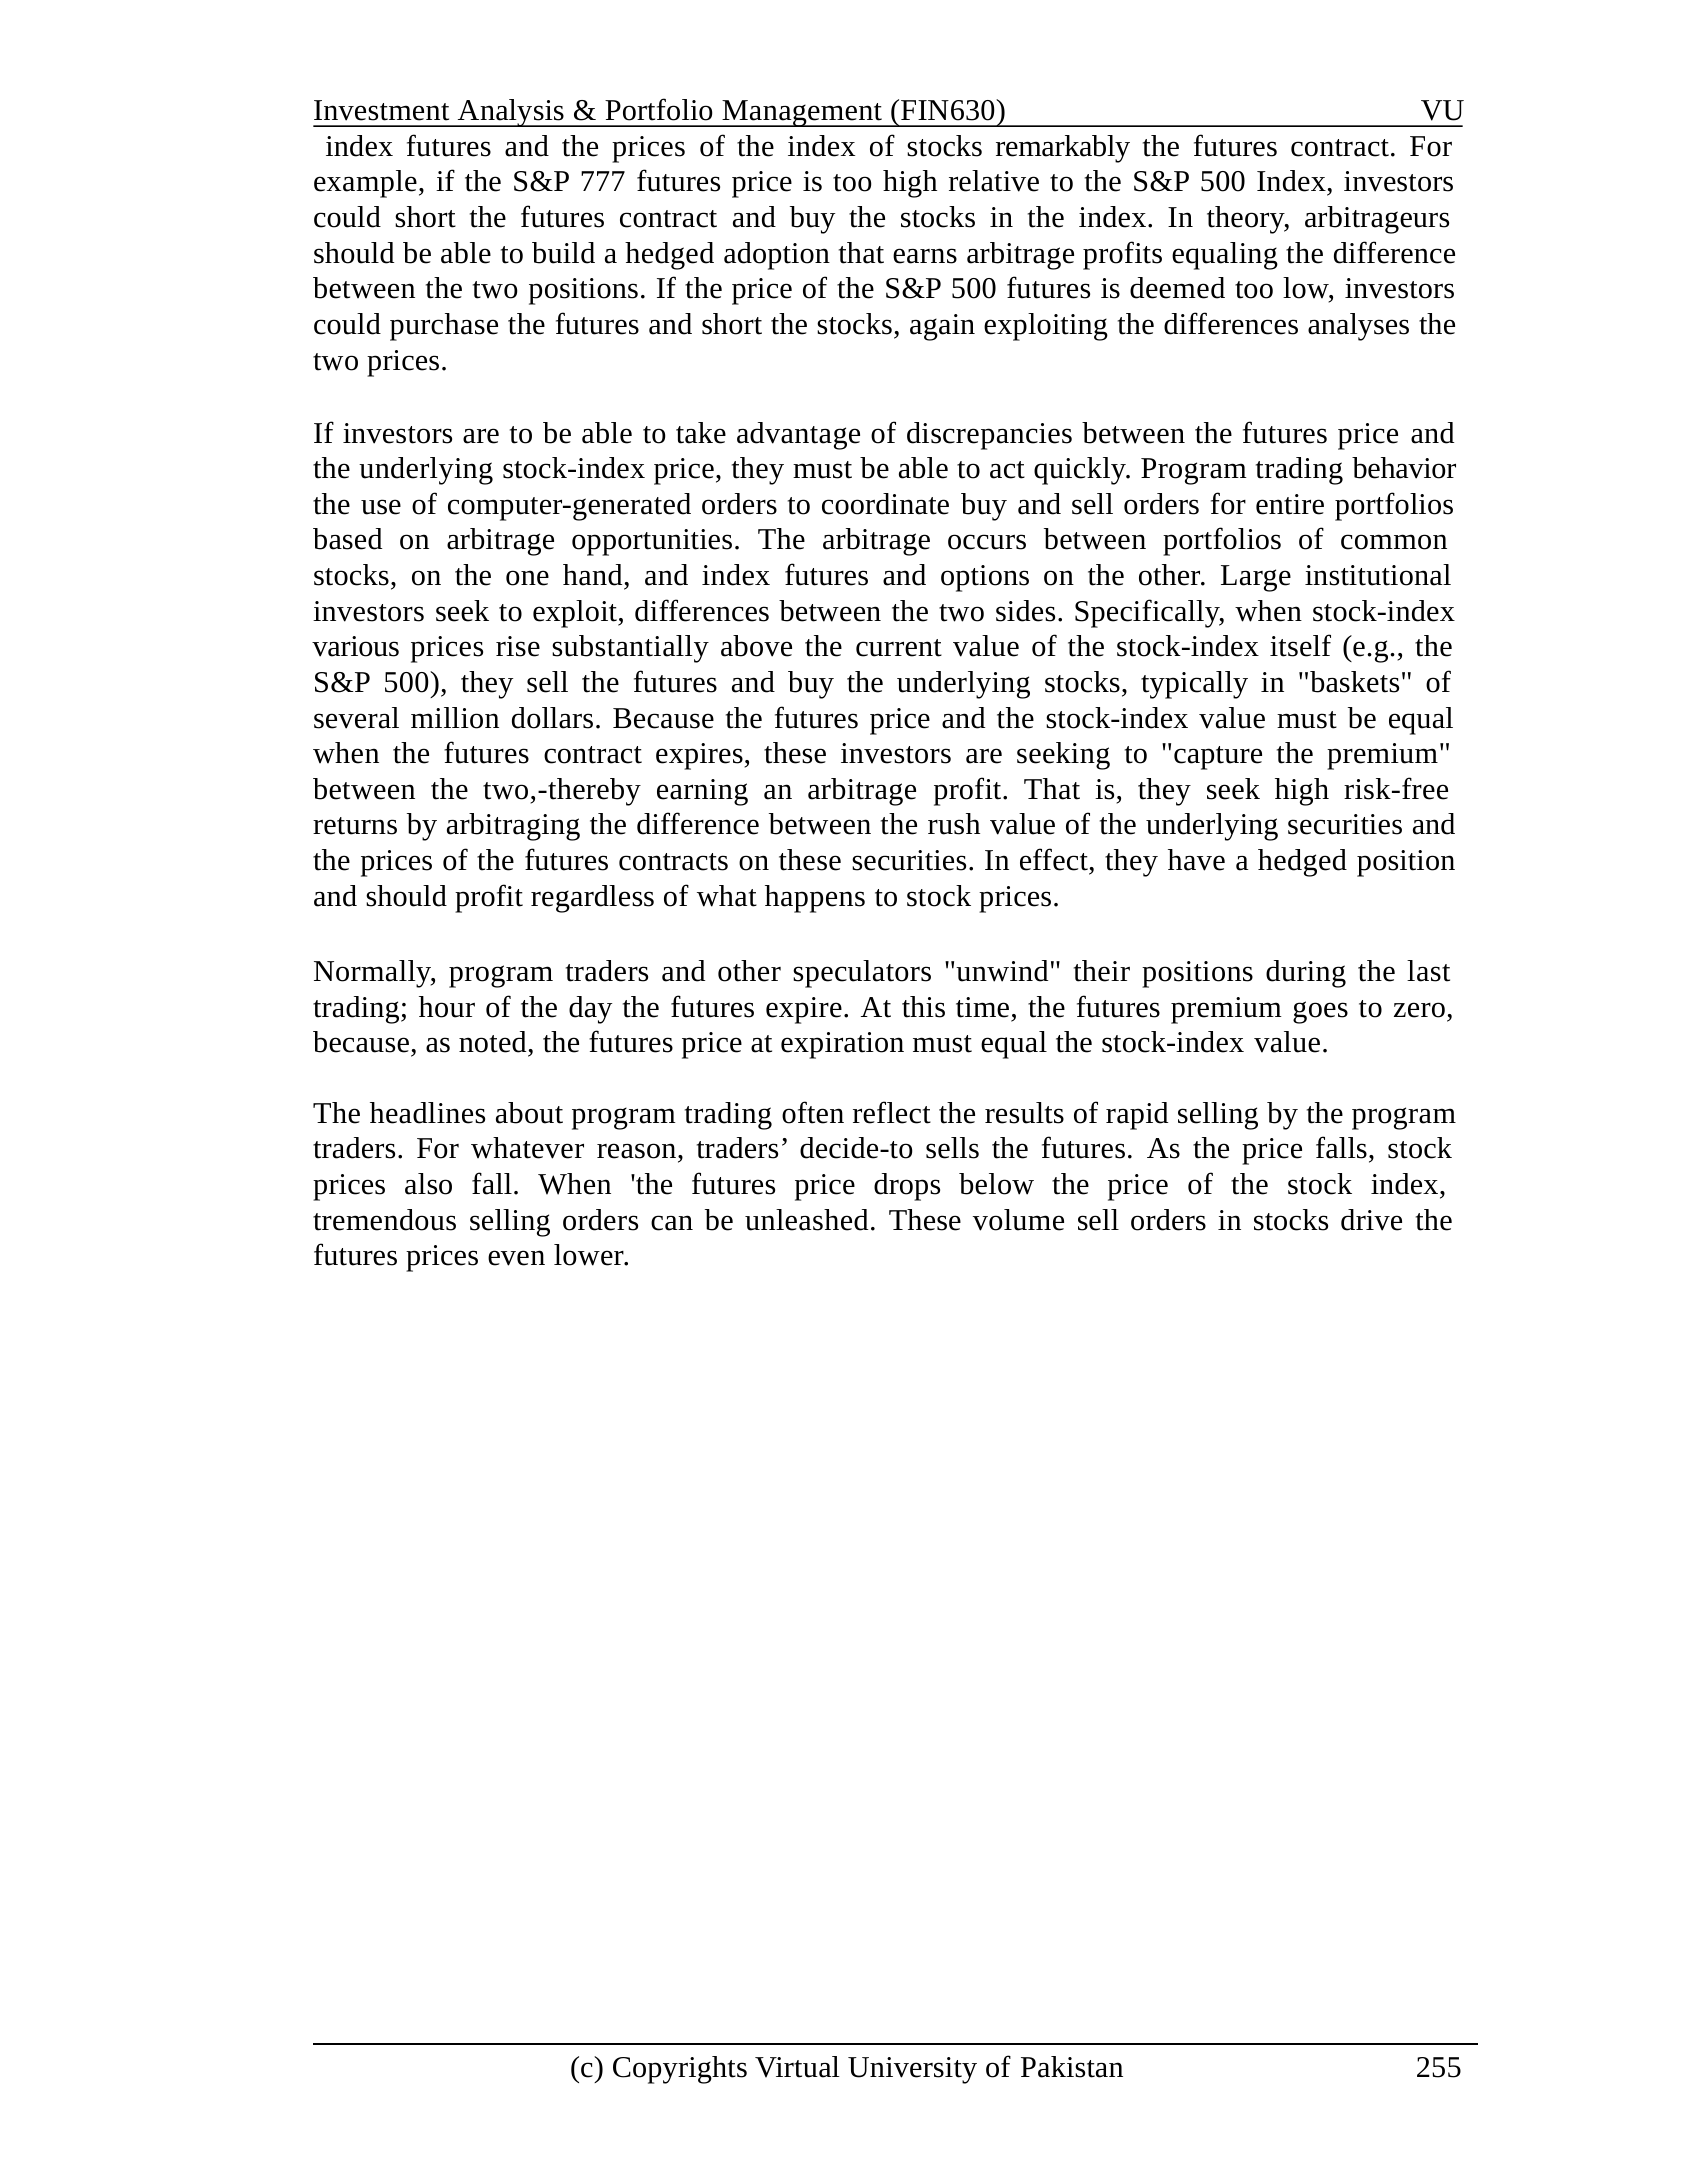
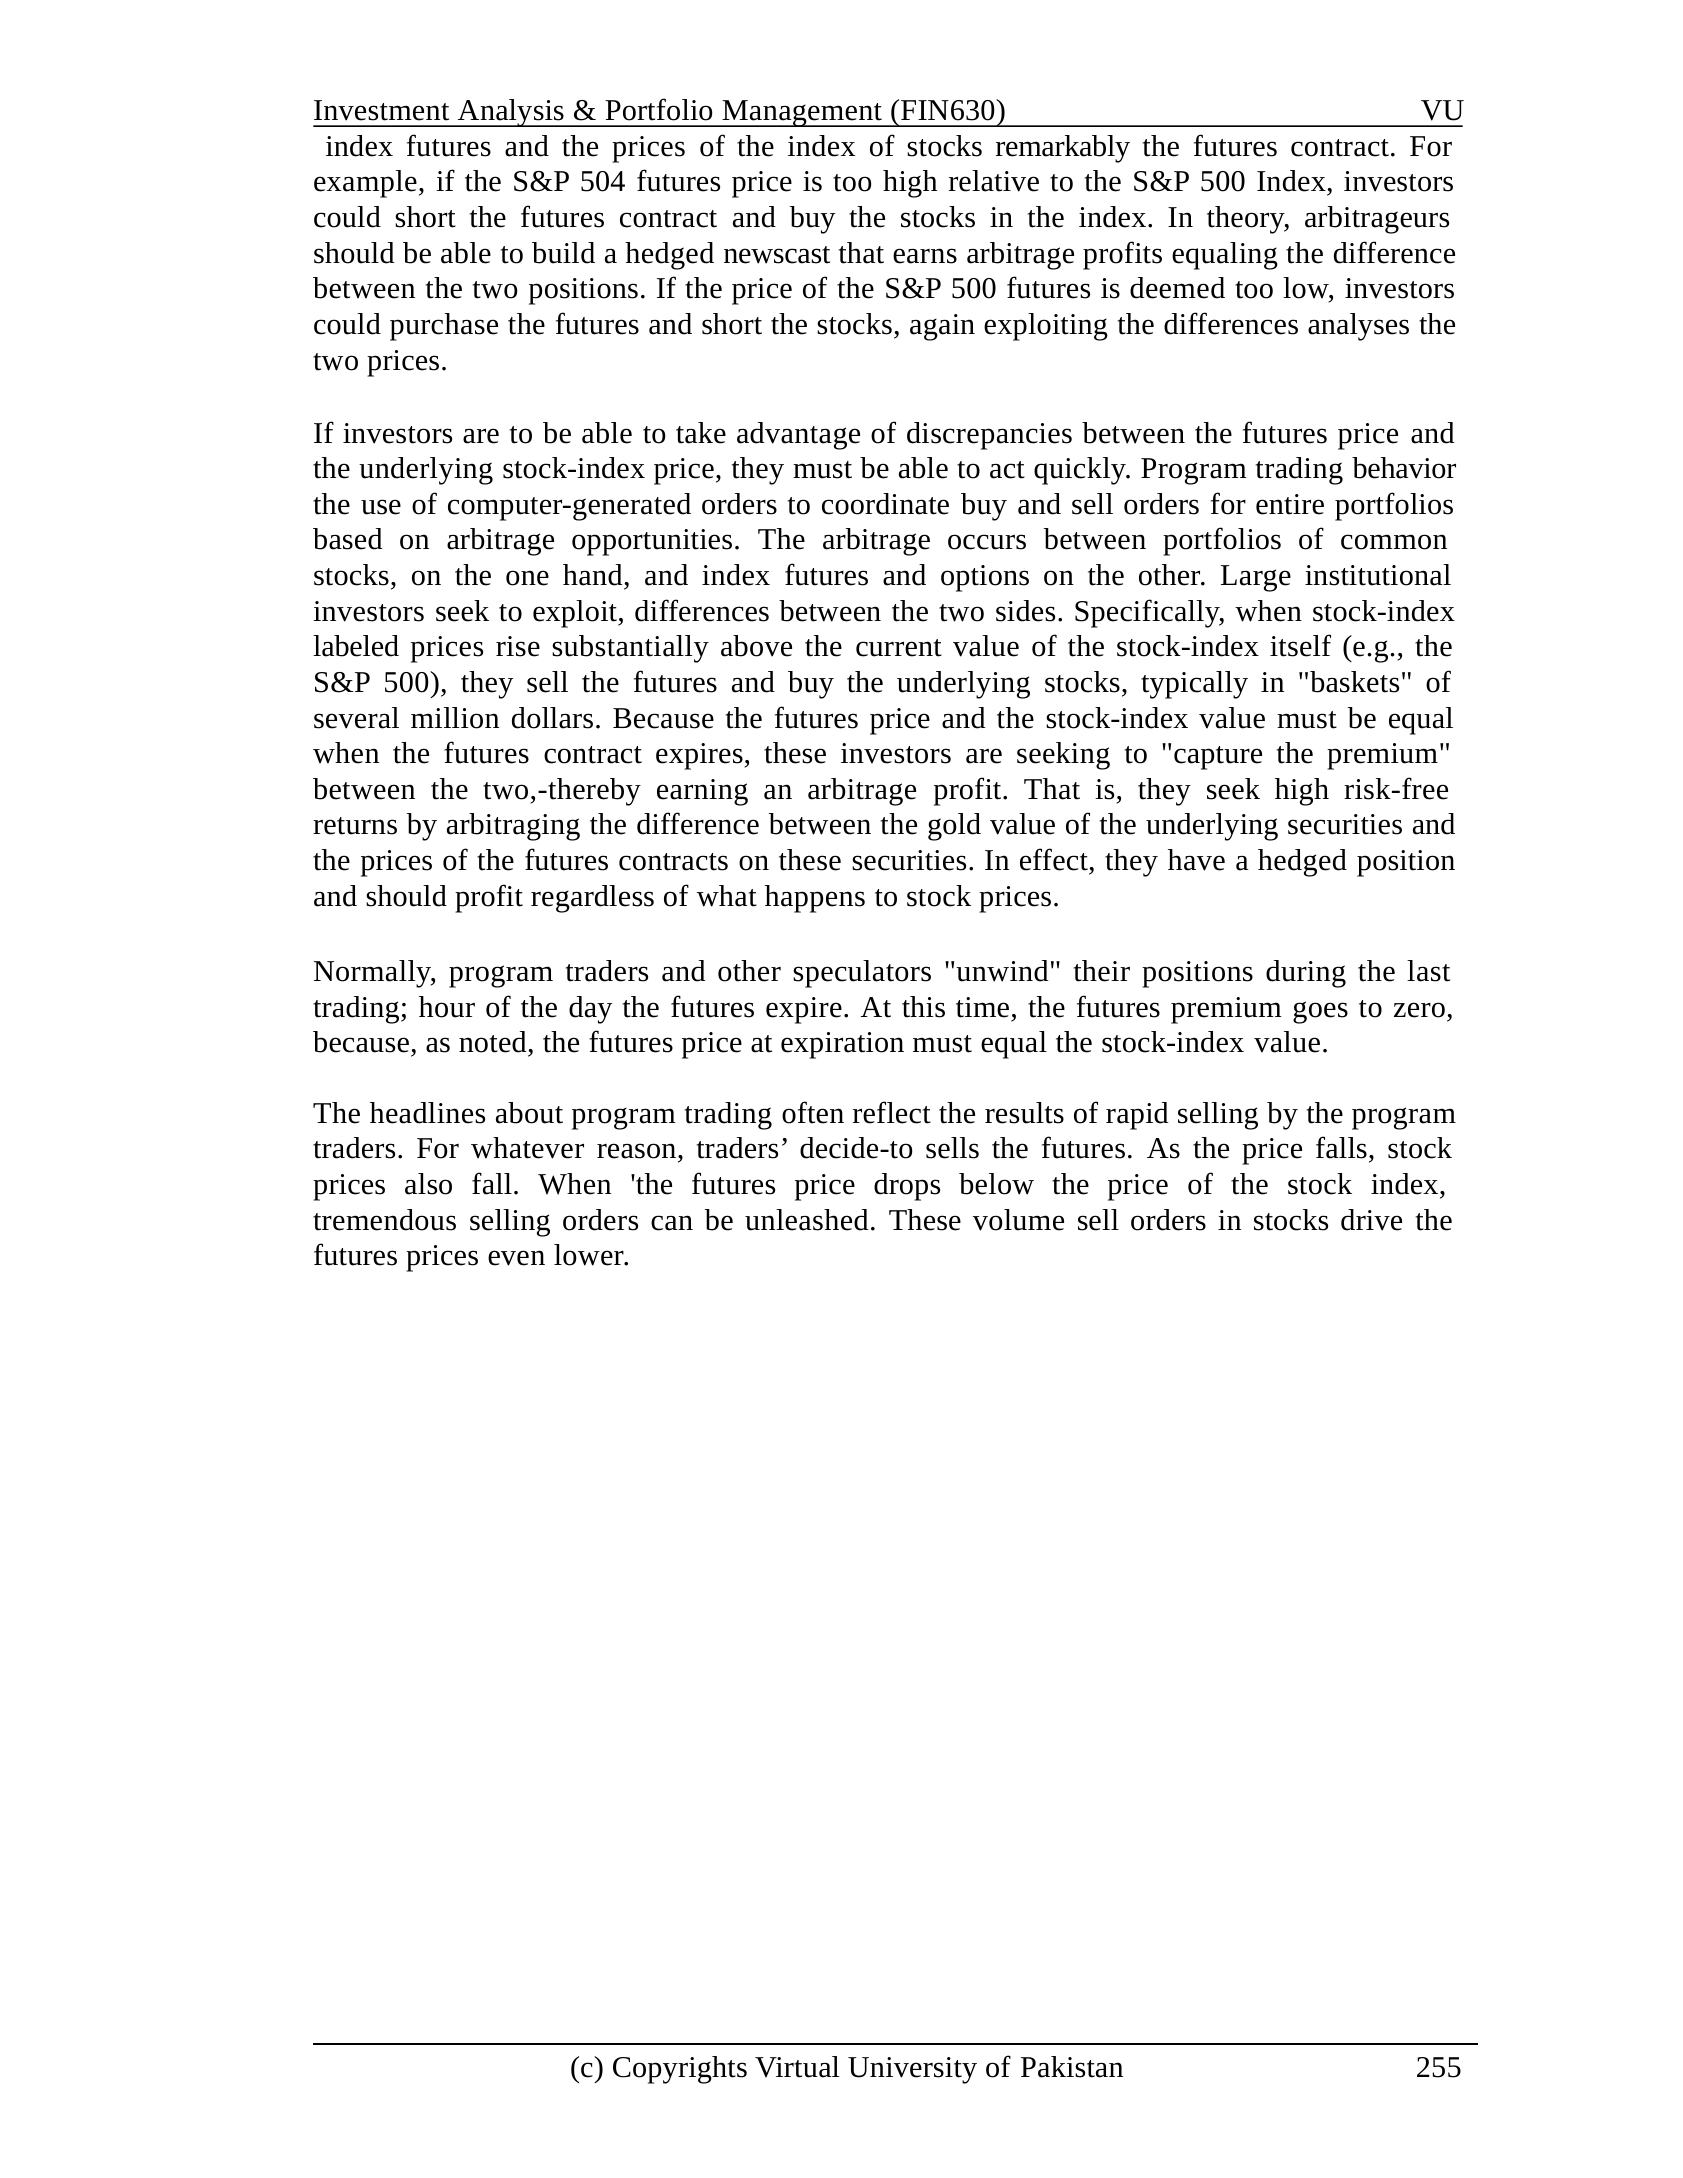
777: 777 -> 504 (603, 182)
adoption: adoption -> newscast (777, 253)
various: various -> labeled (356, 647)
rush: rush -> gold (954, 825)
